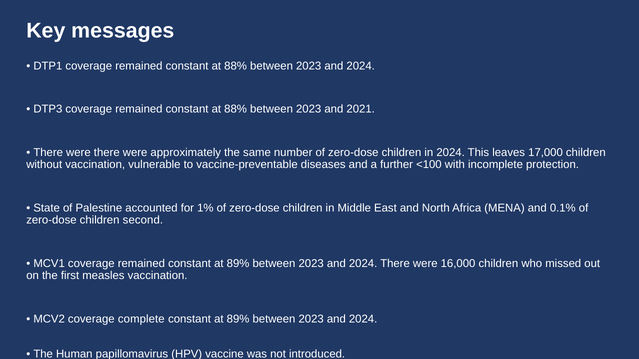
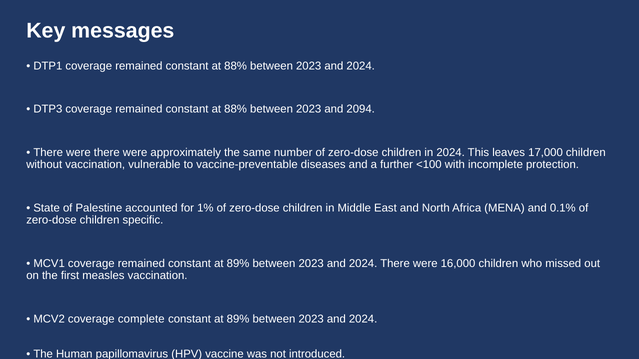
2021: 2021 -> 2094 (361, 109)
second: second -> specific (143, 220)
